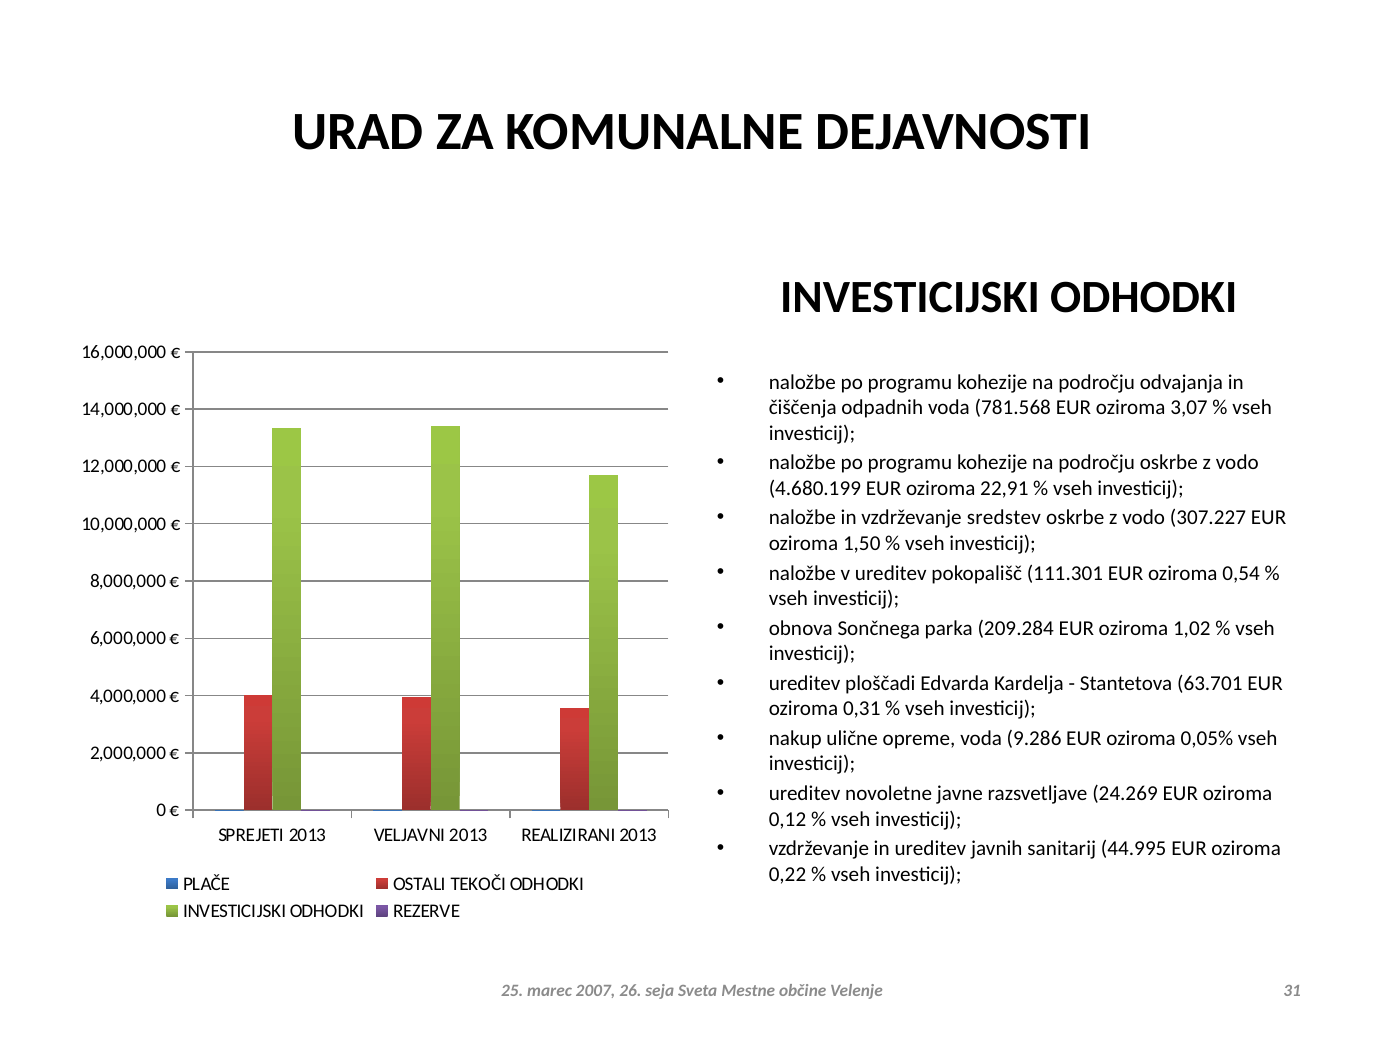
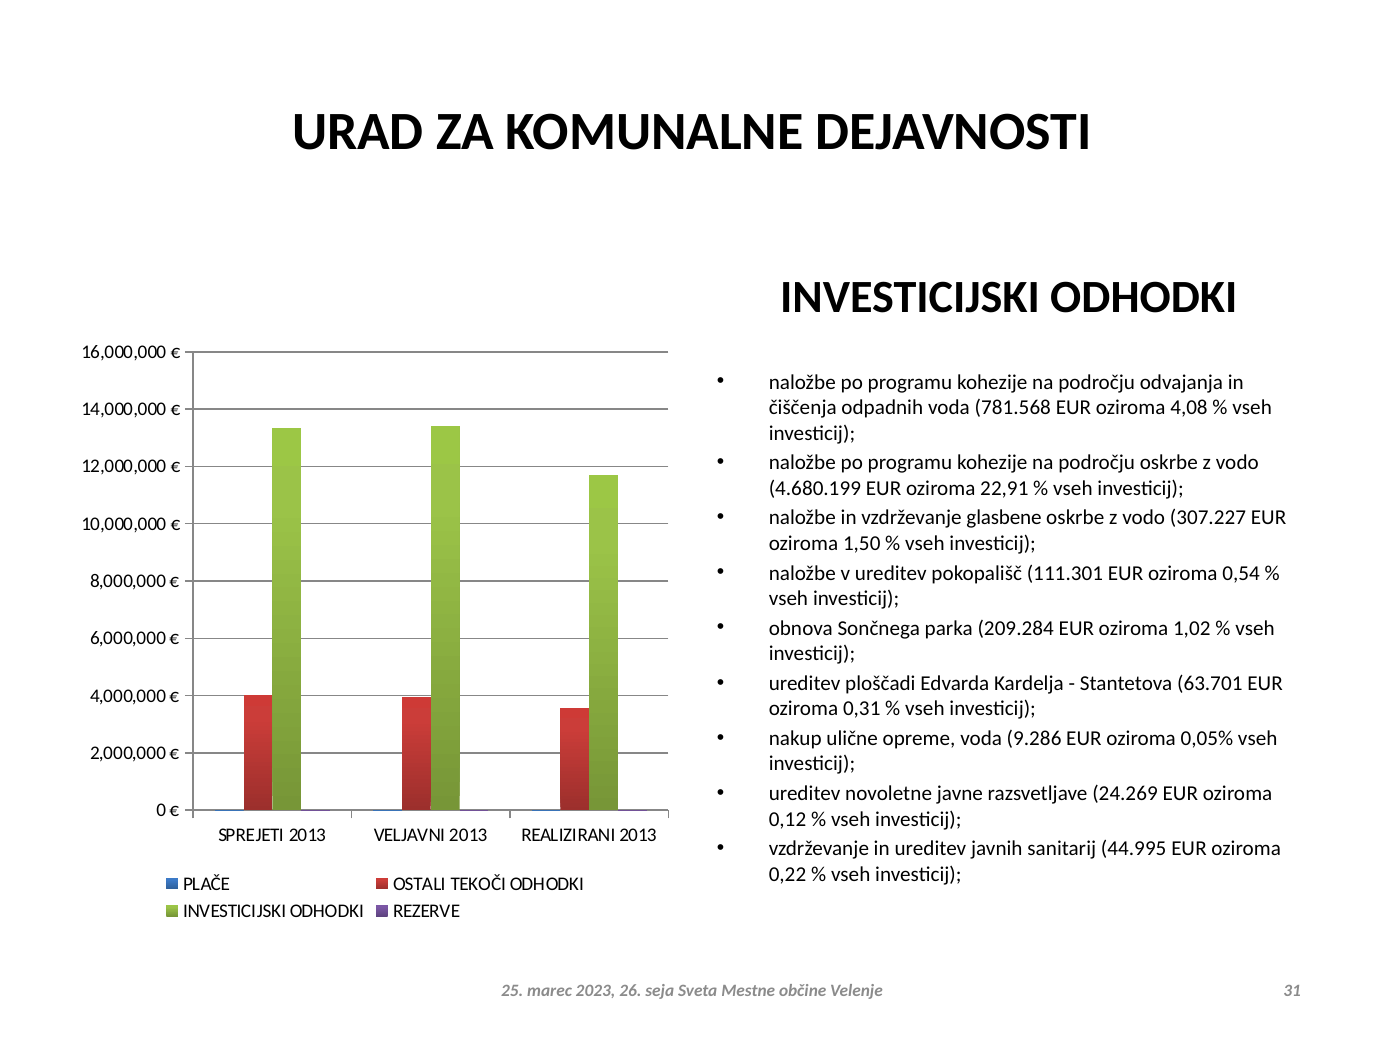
3,07: 3,07 -> 4,08 (1189, 408)
sredstev: sredstev -> glasbene (1004, 518)
2007: 2007 -> 2023 (596, 991)
